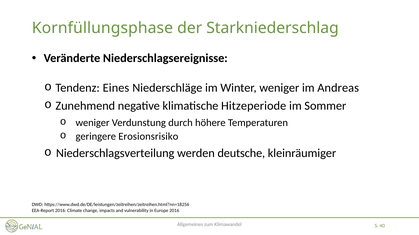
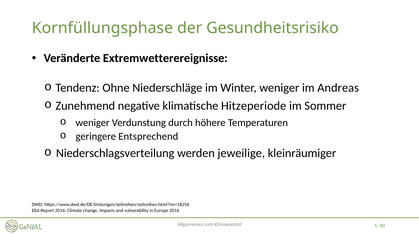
Starkniederschlag: Starkniederschlag -> Gesundheitsrisiko (273, 28)
Niederschlagsereignisse: Niederschlagsereignisse -> Extremwetterereignisse (165, 58)
Eines: Eines -> Ohne (116, 88)
Erosionsrisiko: Erosionsrisiko -> Entsprechend (148, 137)
deutsche: deutsche -> jeweilige (241, 154)
